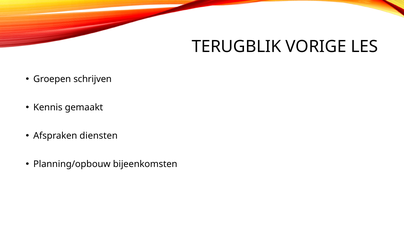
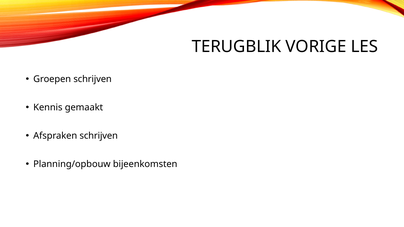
Afspraken diensten: diensten -> schrijven (99, 136)
